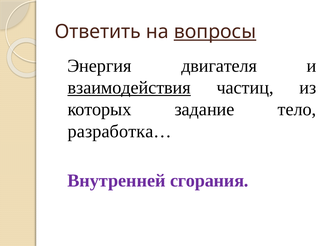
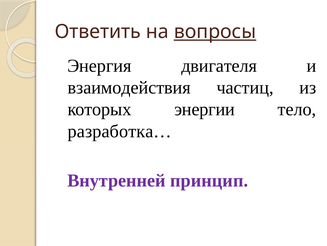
взаимодействия underline: present -> none (129, 87)
задание: задание -> энергии (205, 109)
сгорания: сгорания -> принцип (209, 180)
